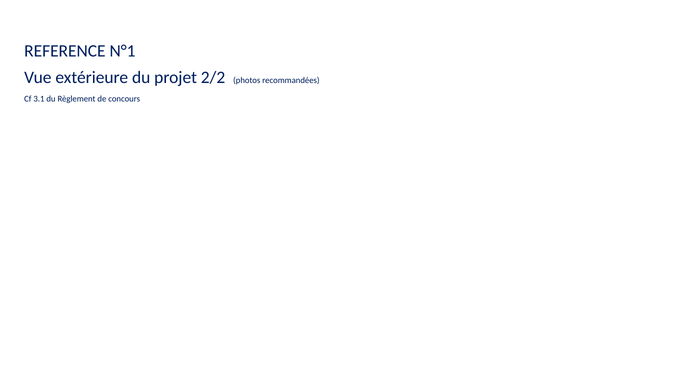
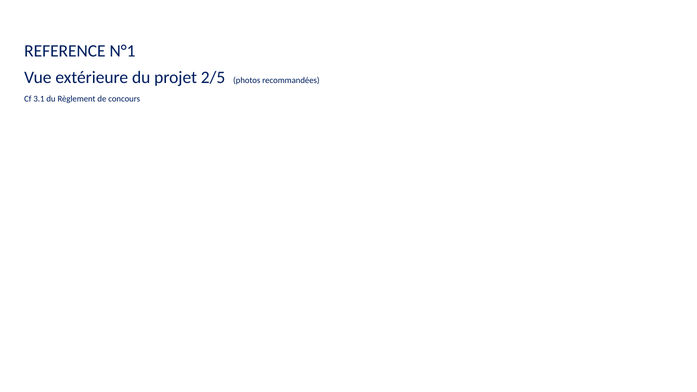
2/2: 2/2 -> 2/5 (213, 77)
